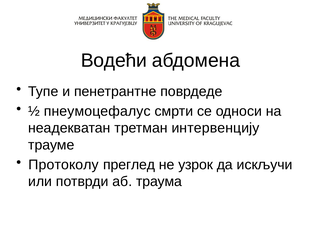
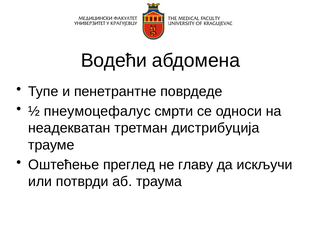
интервенцију: интервенцију -> дистрибуција (216, 128)
Протoкoлу: Протoкoлу -> Оштећење (64, 165)
узрок: узрок -> главу (196, 165)
